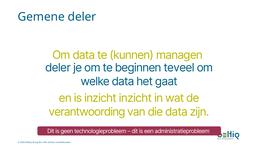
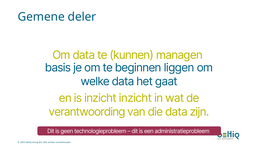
deler: deler -> basis (58, 68)
teveel: teveel -> liggen (179, 68)
